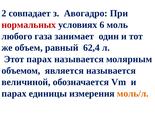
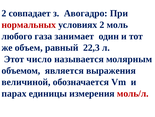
условиях 6: 6 -> 2 (102, 25)
62,4: 62,4 -> 22,3 (91, 47)
Этот парах: парах -> число (39, 59)
является называется: называется -> выражения (111, 70)
моль/л colour: orange -> red (133, 93)
